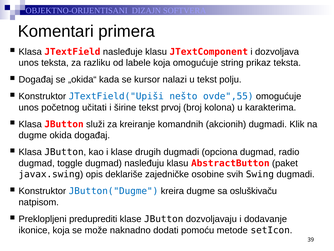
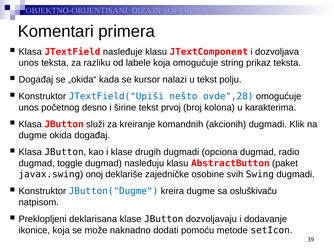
ovde",55: ovde",55 -> ovde",28 (228, 96)
učitati: učitati -> desno (94, 107)
opis: opis -> onoj (94, 174)
preduprediti: preduprediti -> deklarisana (93, 219)
